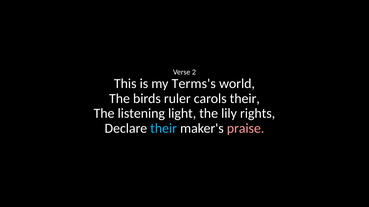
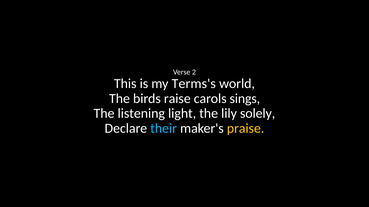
ruler: ruler -> raise (177, 99)
carols their: their -> sings (245, 99)
rights: rights -> solely (258, 114)
praise colour: pink -> yellow (246, 129)
